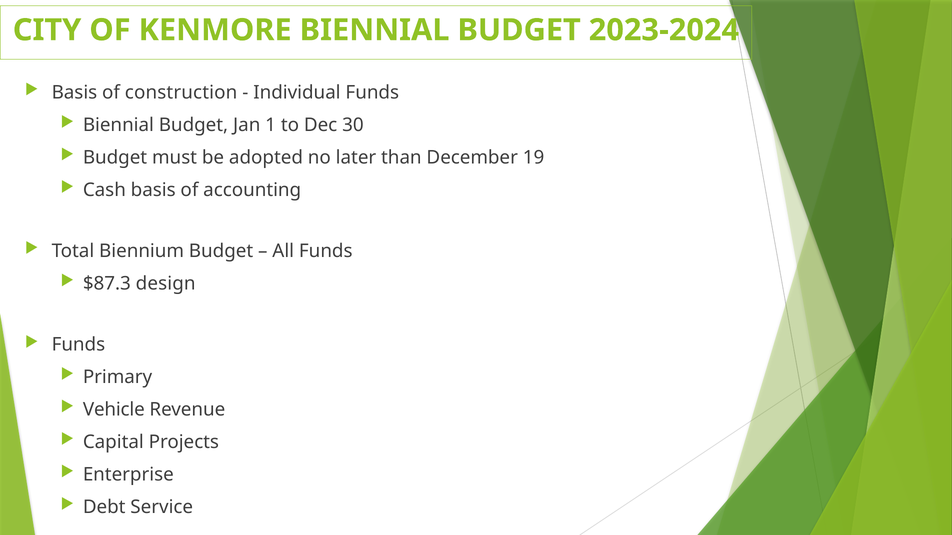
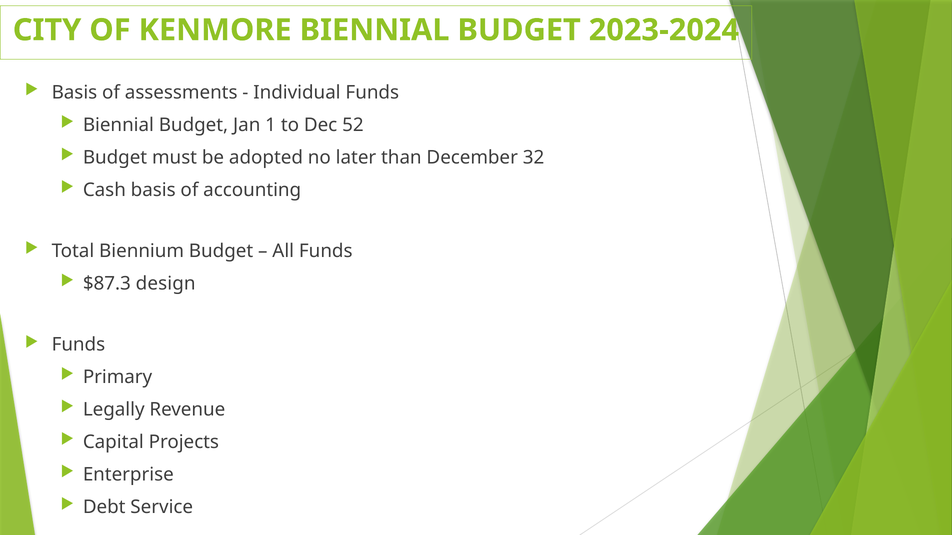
construction: construction -> assessments (181, 93)
30: 30 -> 52 (353, 125)
19: 19 -> 32 (534, 158)
Vehicle: Vehicle -> Legally (114, 410)
